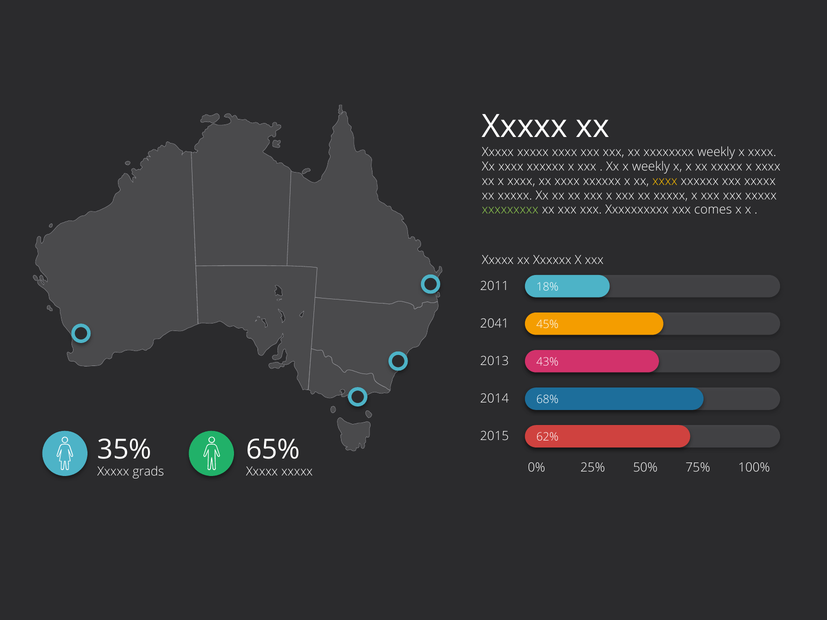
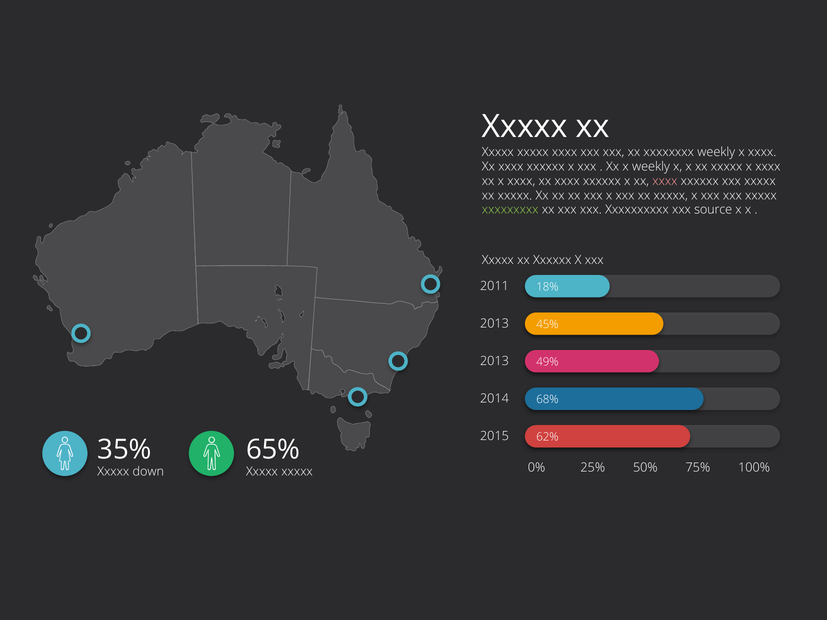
xxxx colour: yellow -> pink (665, 181)
comes: comes -> source (713, 210)
2041: 2041 -> 2013 (494, 324)
43%: 43% -> 49% (547, 362)
grads: grads -> down (148, 472)
